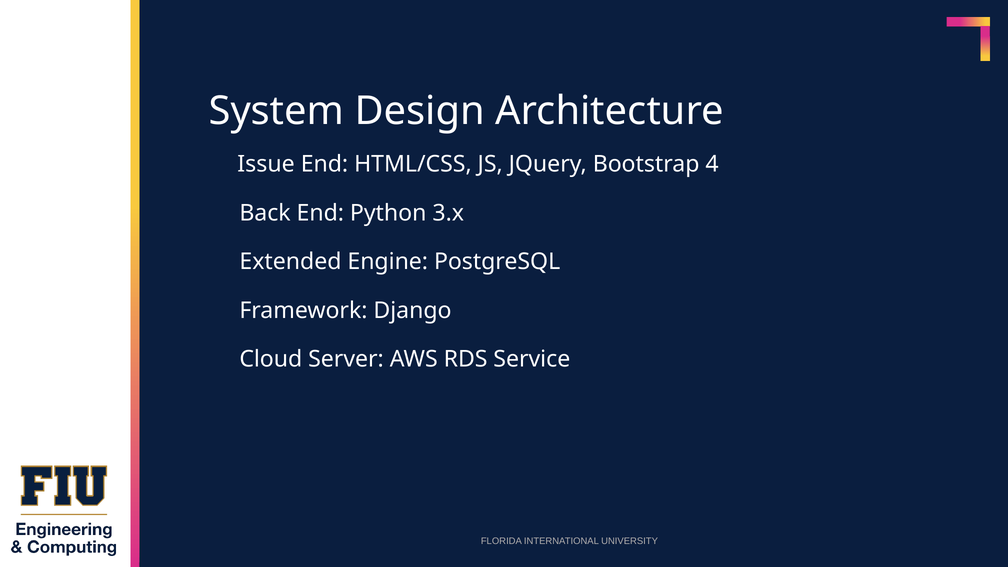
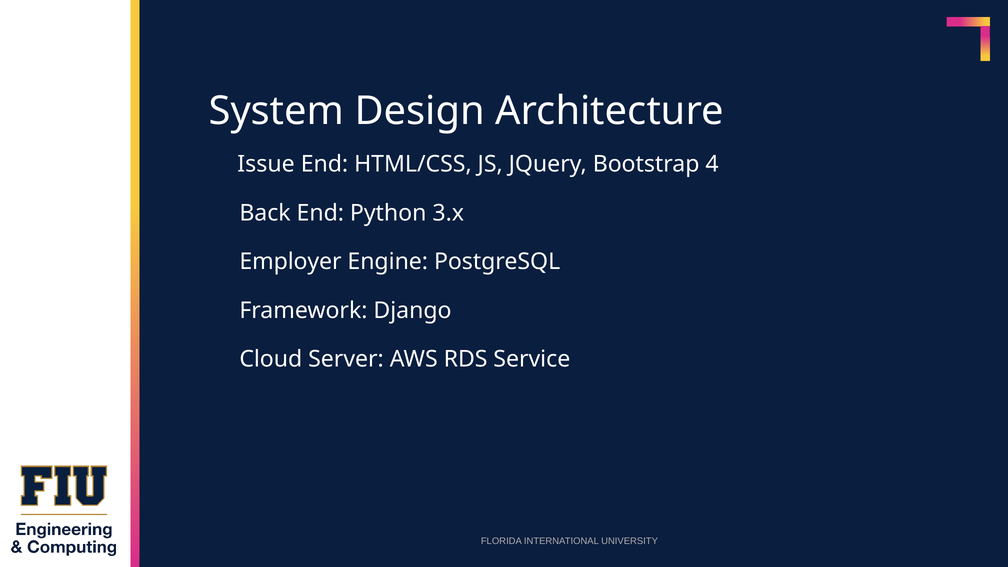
Extended: Extended -> Employer (291, 262)
